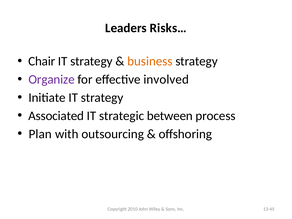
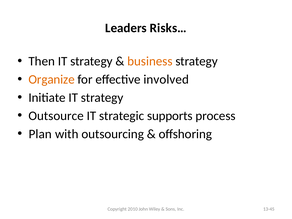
Chair: Chair -> Then (42, 61)
Organize colour: purple -> orange (52, 79)
Associated: Associated -> Outsource (56, 116)
between: between -> supports (170, 116)
